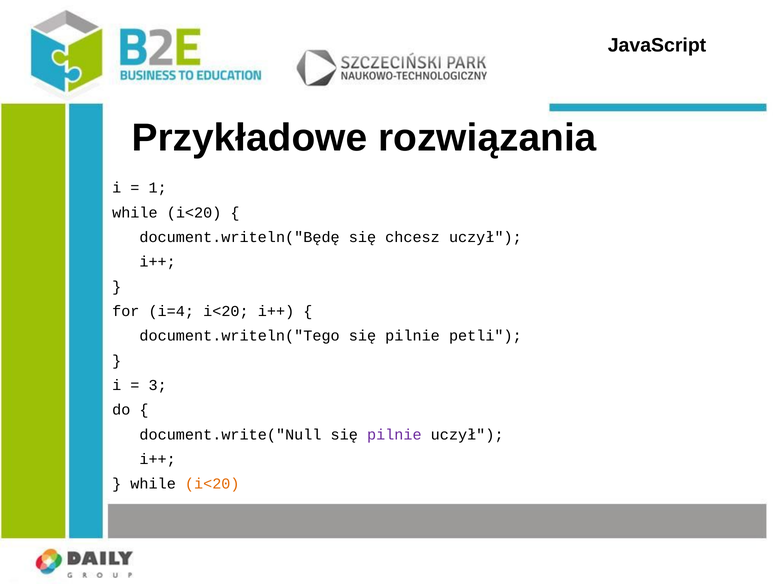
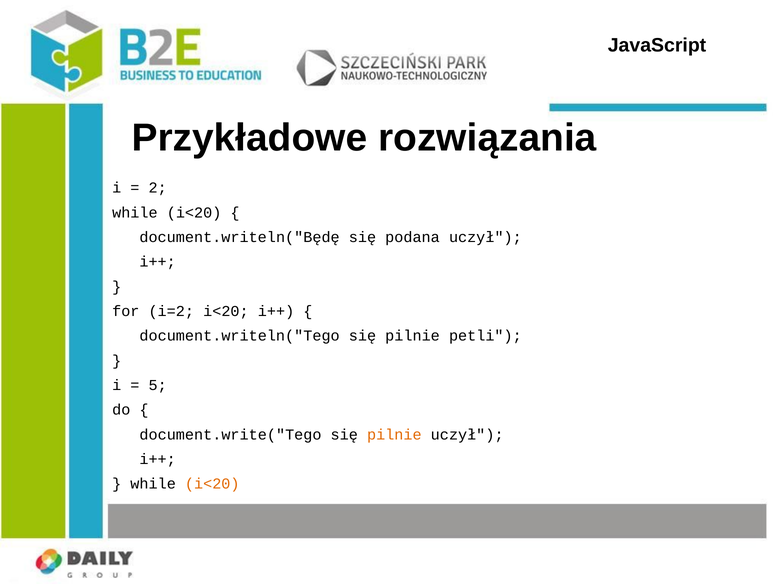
1: 1 -> 2 (158, 188)
chcesz: chcesz -> podana (413, 237)
i=4: i=4 -> i=2 (171, 311)
3: 3 -> 5 (158, 385)
document.write("Null: document.write("Null -> document.write("Tego (230, 435)
pilnie colour: purple -> orange (394, 435)
